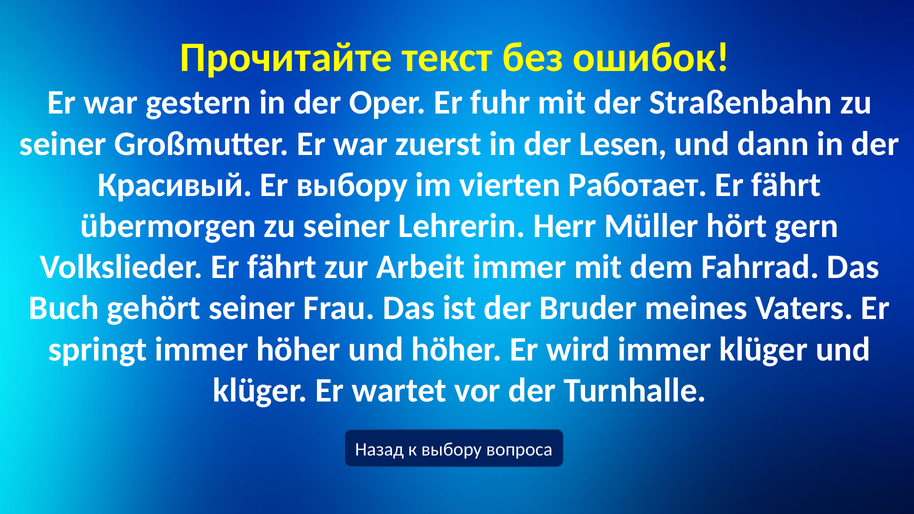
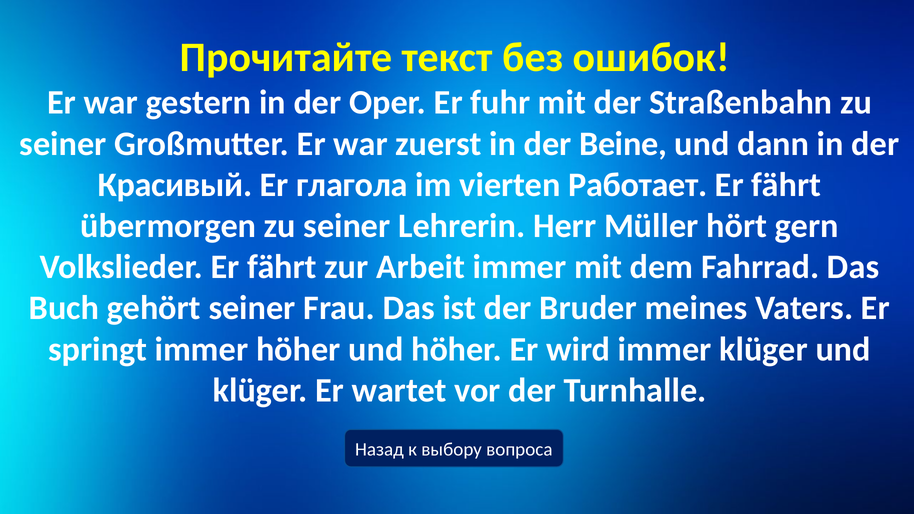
Lesen: Lesen -> Beine (623, 144)
Er выбору: выбору -> глагола (352, 185)
